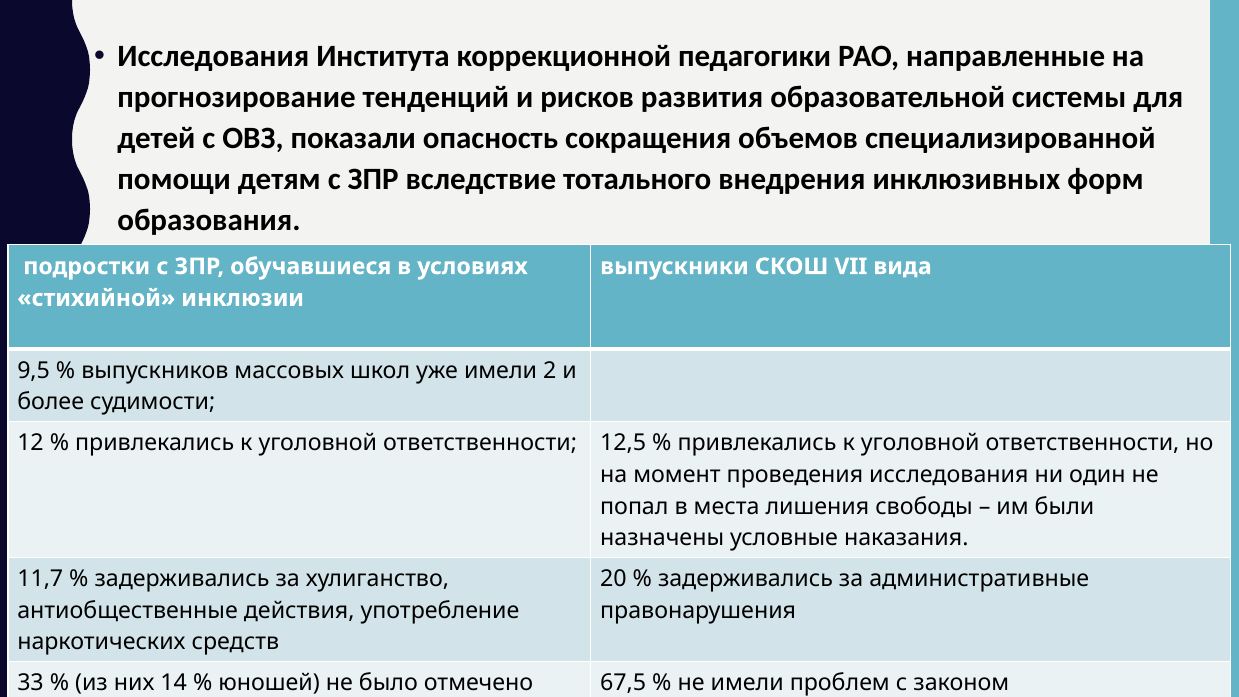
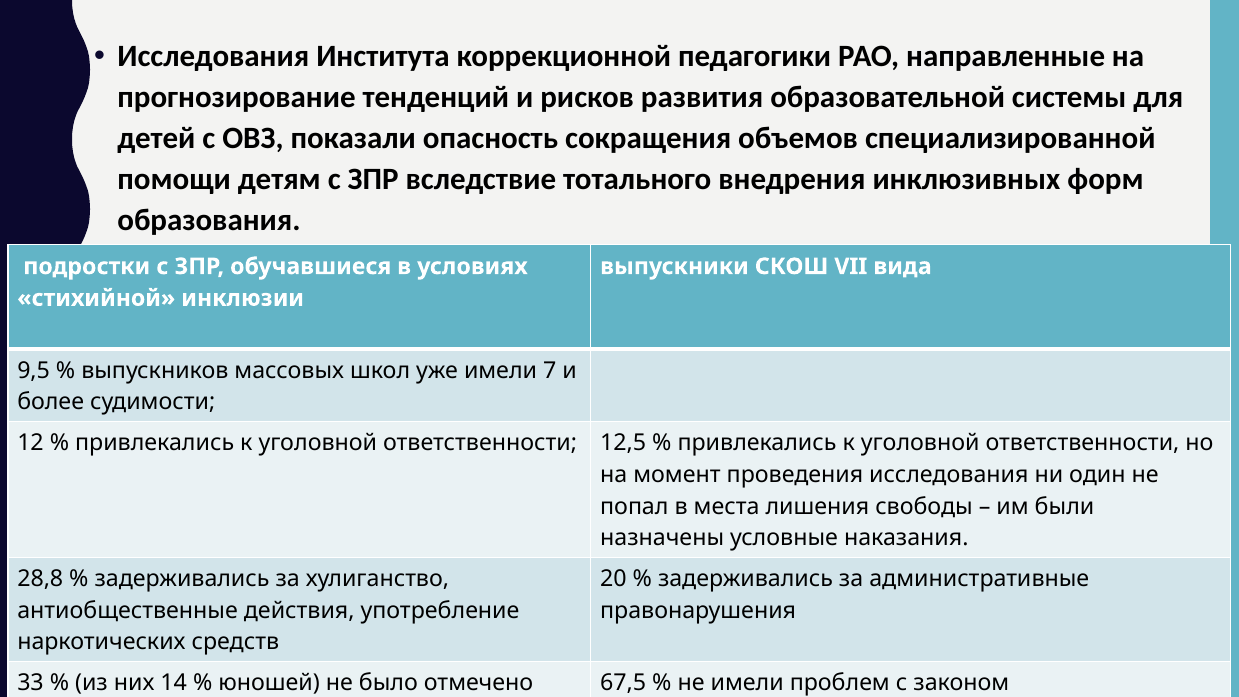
2: 2 -> 7 (550, 371)
11,7: 11,7 -> 28,8 (40, 579)
